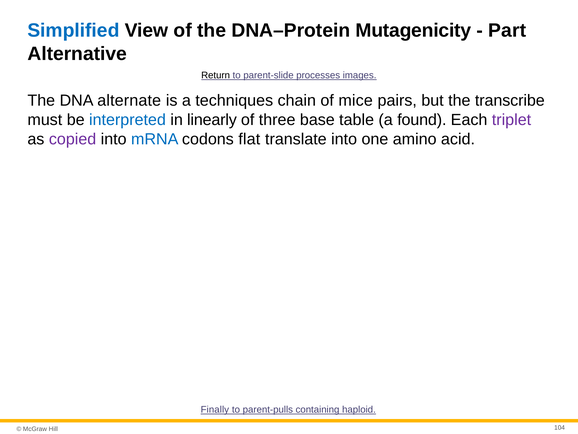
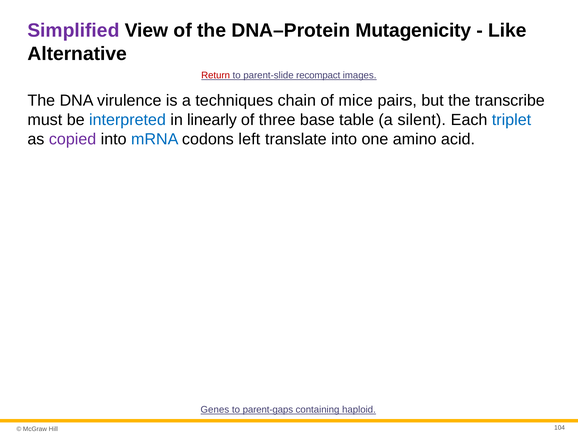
Simplified colour: blue -> purple (73, 31)
Part: Part -> Like (507, 31)
Return colour: black -> red (216, 75)
processes: processes -> recompact (318, 75)
alternate: alternate -> virulence (129, 100)
found: found -> silent (422, 120)
triplet colour: purple -> blue (511, 120)
flat: flat -> left (249, 139)
Finally: Finally -> Genes (215, 409)
parent-pulls: parent-pulls -> parent-gaps (268, 409)
